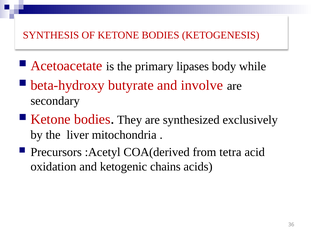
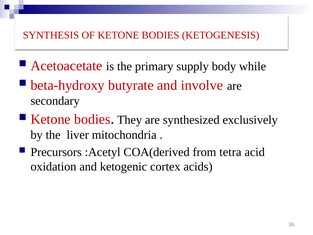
lipases: lipases -> supply (193, 66)
chains: chains -> cortex (165, 166)
